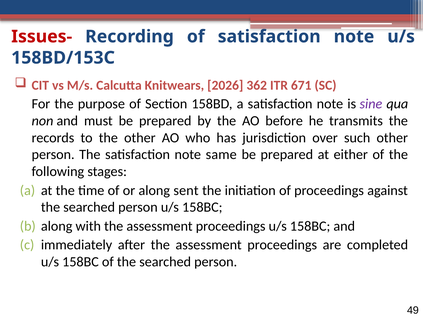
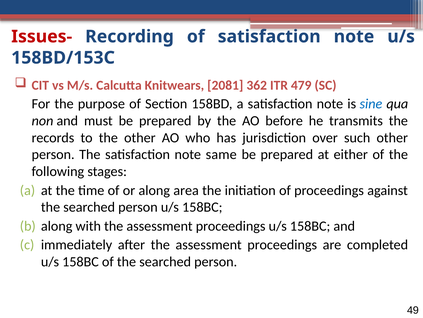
2026: 2026 -> 2081 (225, 85)
671: 671 -> 479 (301, 85)
sine colour: purple -> blue (371, 104)
sent: sent -> area (186, 190)
